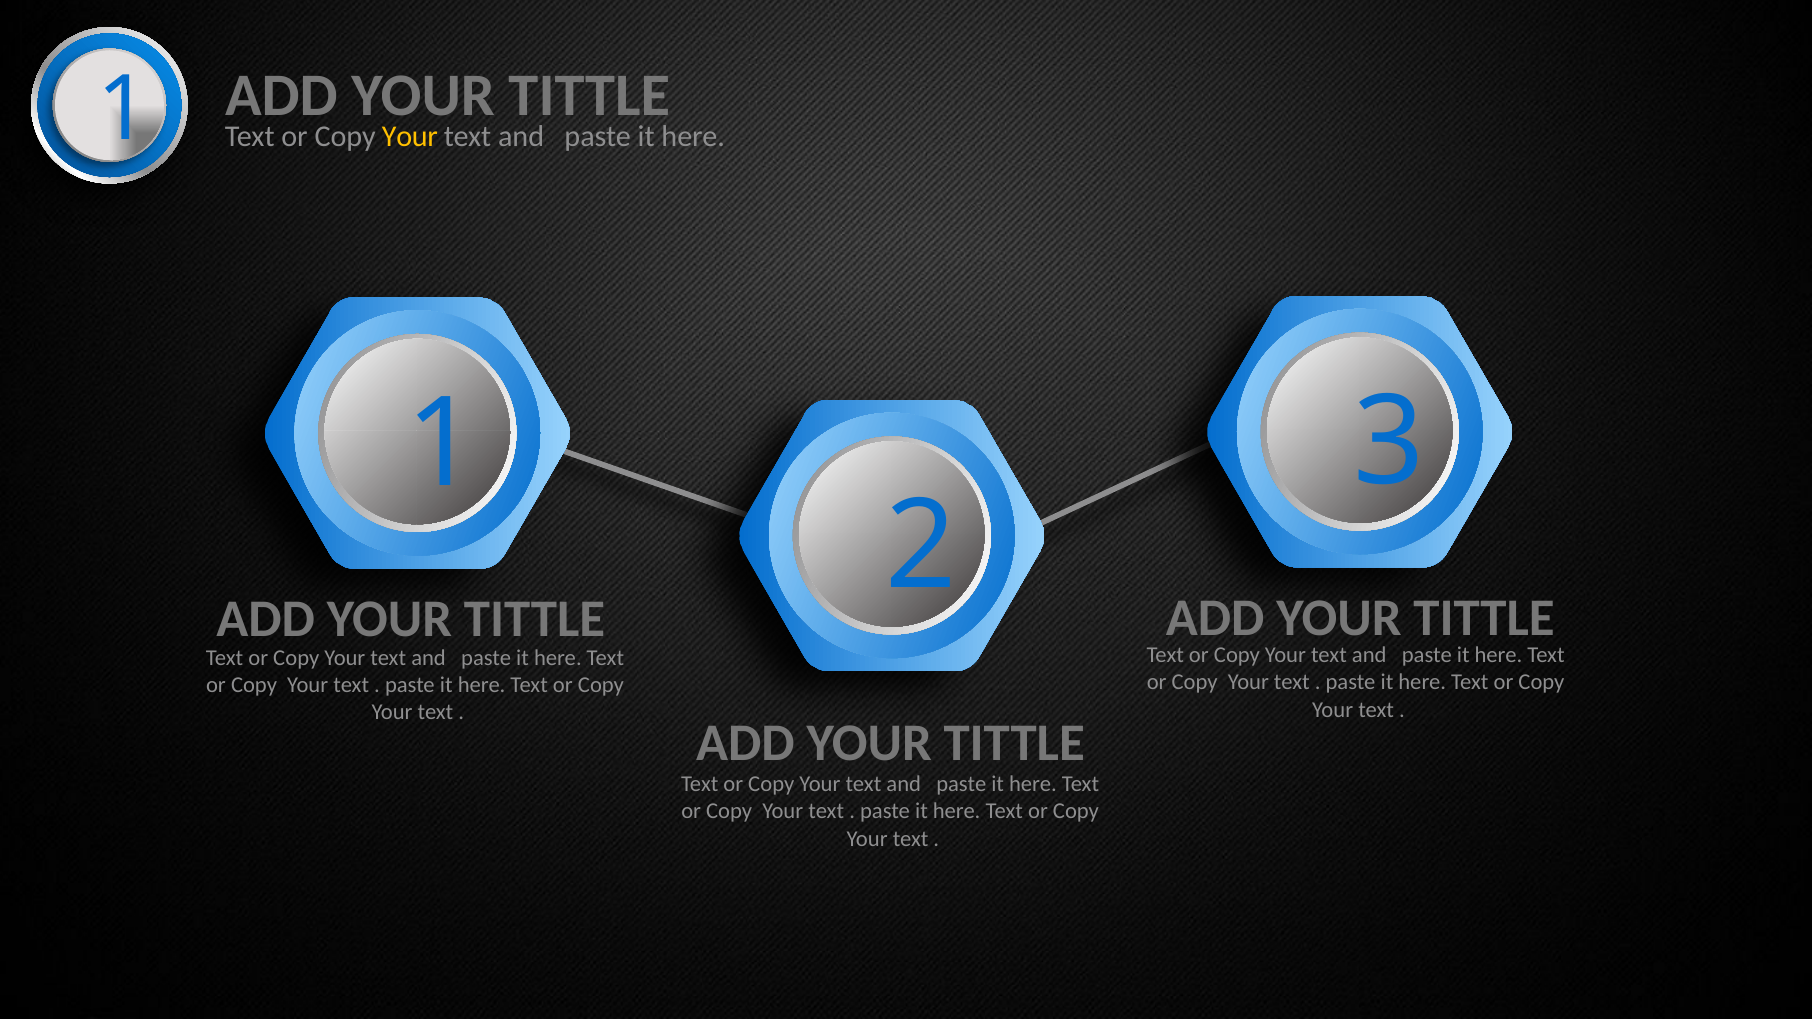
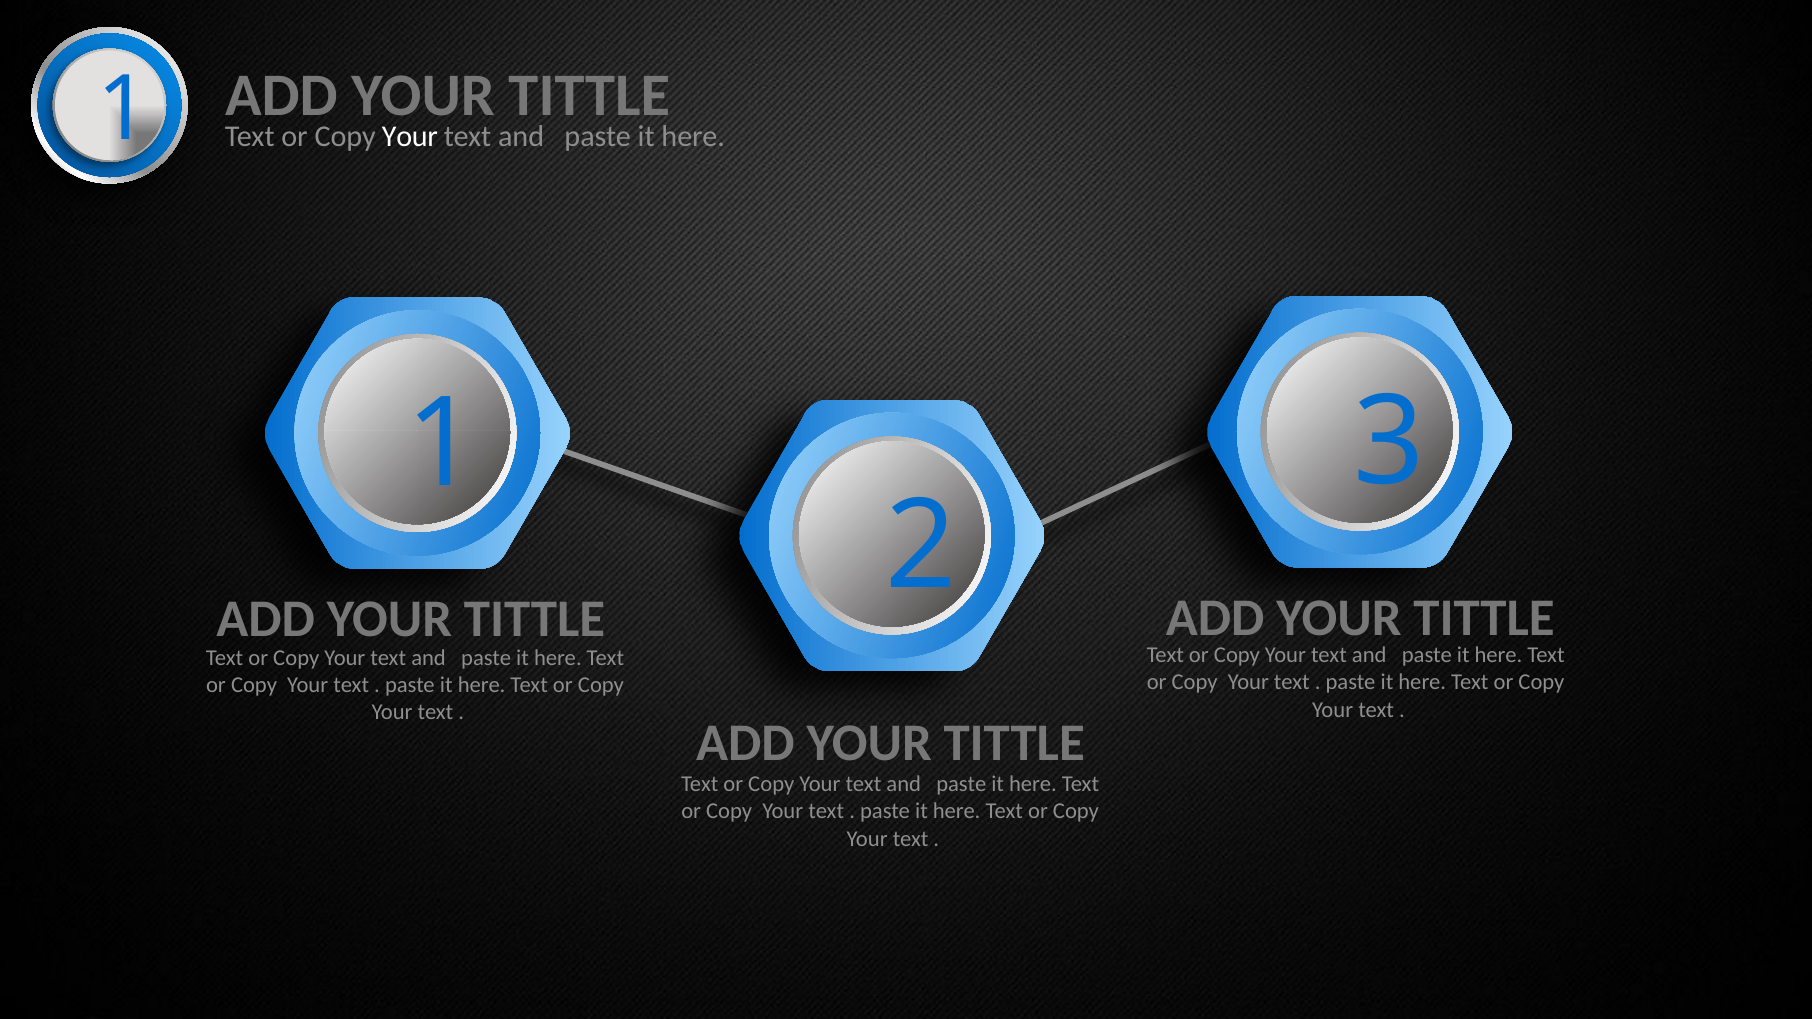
Your colour: yellow -> white (410, 136)
